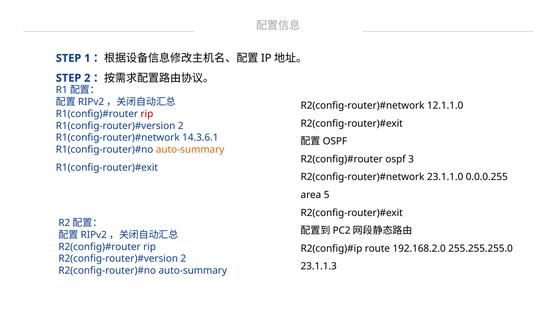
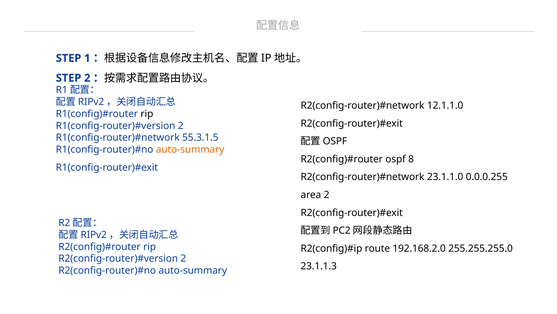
rip colour: red -> black (147, 114)
14.3.6.1: 14.3.6.1 -> 55.3.1.5 (200, 137)
3: 3 -> 8 (411, 159)
area 5: 5 -> 2 (327, 194)
